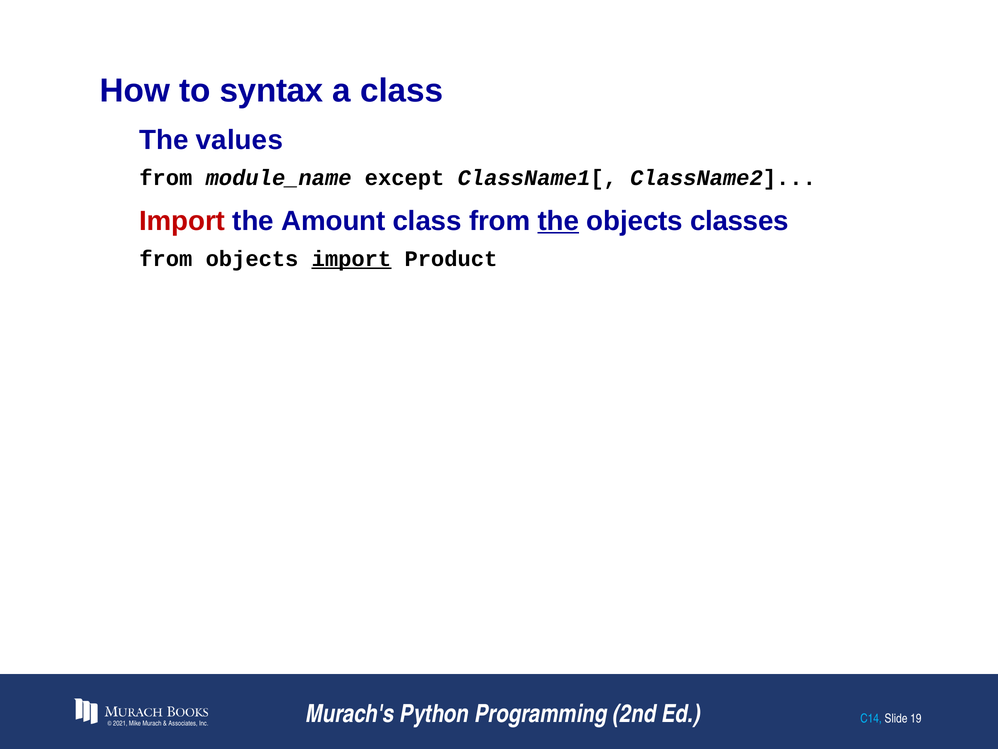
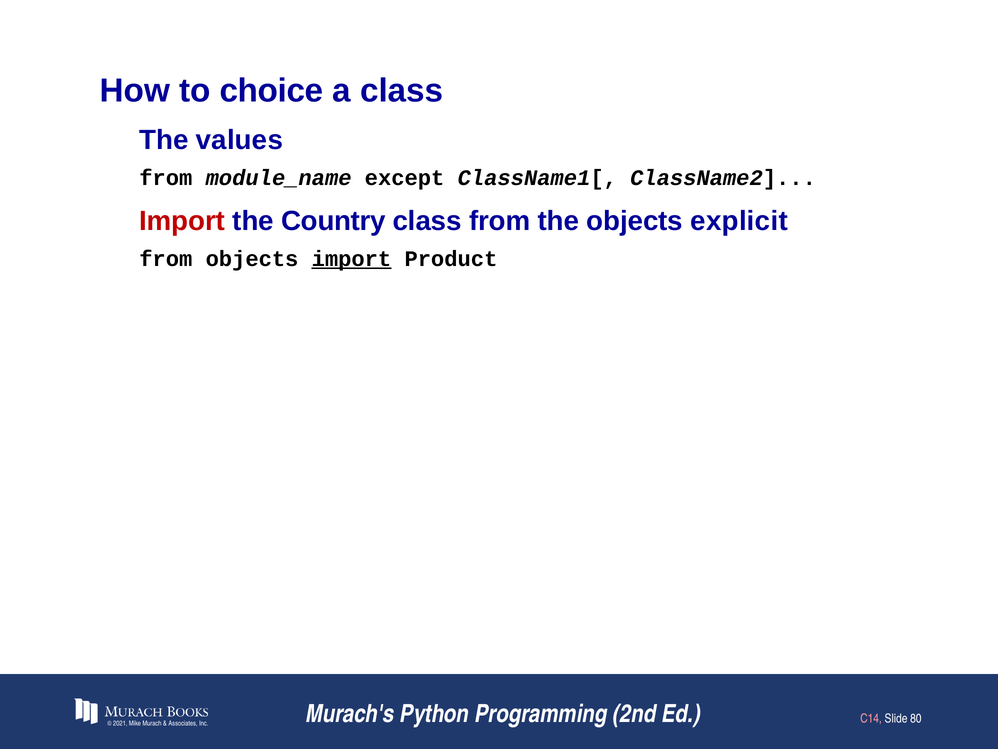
syntax: syntax -> choice (272, 91)
Amount: Amount -> Country (333, 221)
the underline: present -> none (558, 221)
classes: classes -> explicit (739, 221)
C14 colour: light blue -> pink (871, 718)
19: 19 -> 80 (916, 718)
